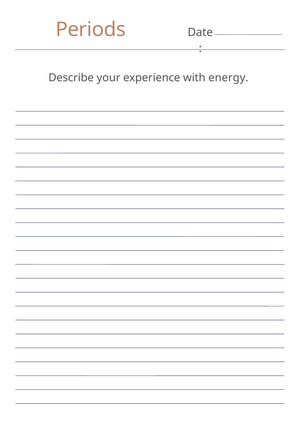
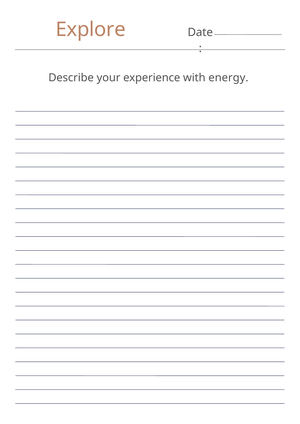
Periods: Periods -> Explore (91, 29)
